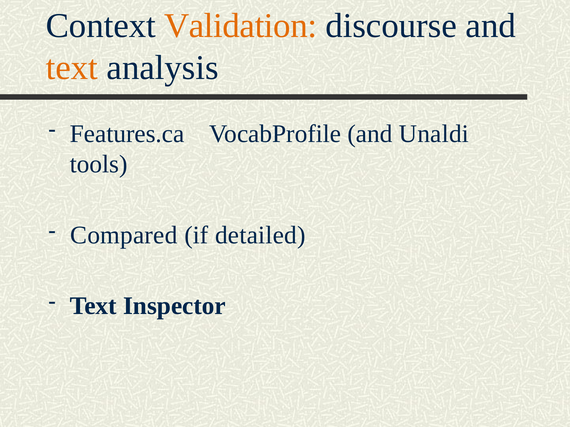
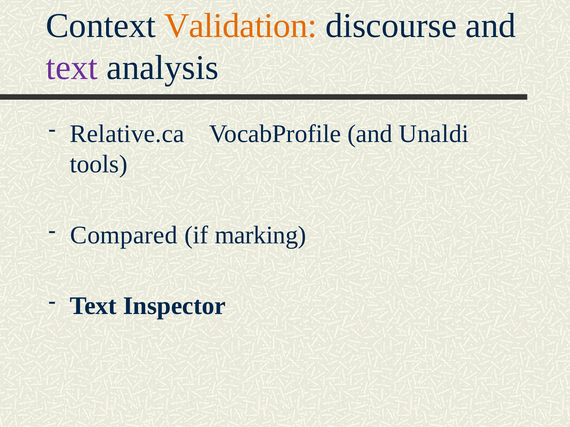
text colour: orange -> purple (72, 68)
Features.ca: Features.ca -> Relative.ca (127, 134)
detailed: detailed -> marking (260, 235)
